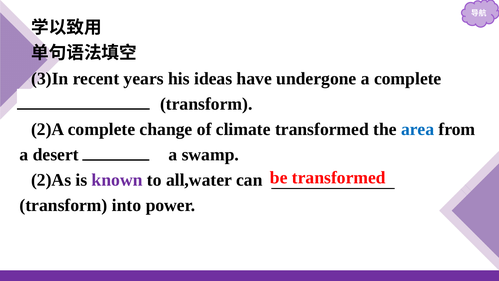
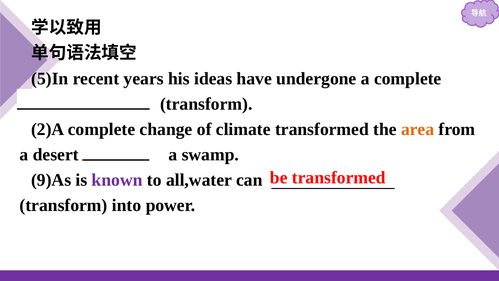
3)In: 3)In -> 5)In (50, 78)
area colour: blue -> orange (418, 129)
2)As: 2)As -> 9)As (51, 180)
